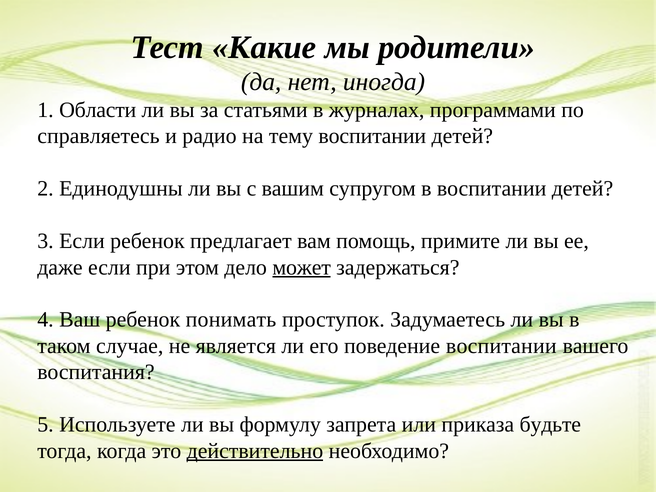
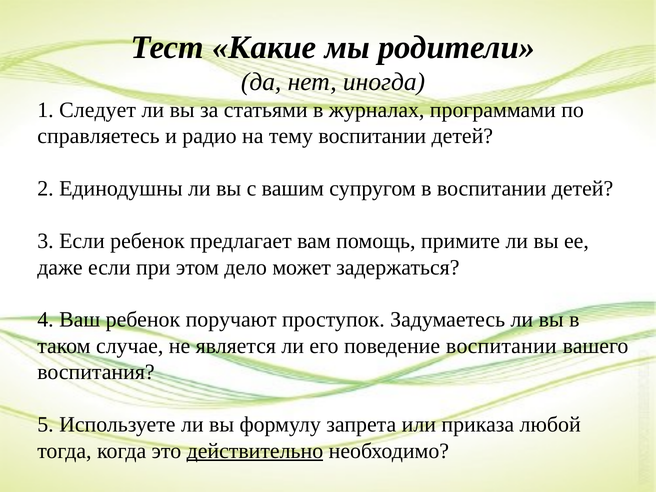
Области: Области -> Следует (98, 110)
может underline: present -> none (302, 267)
понимать: понимать -> поручают (231, 320)
будьте: будьте -> любой (550, 425)
